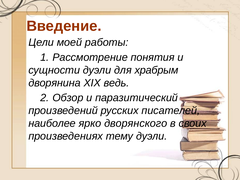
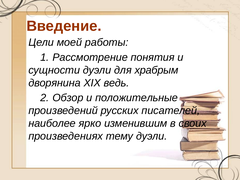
паразитический: паразитический -> положительные (137, 98)
дворянского: дворянского -> изменившим (136, 123)
